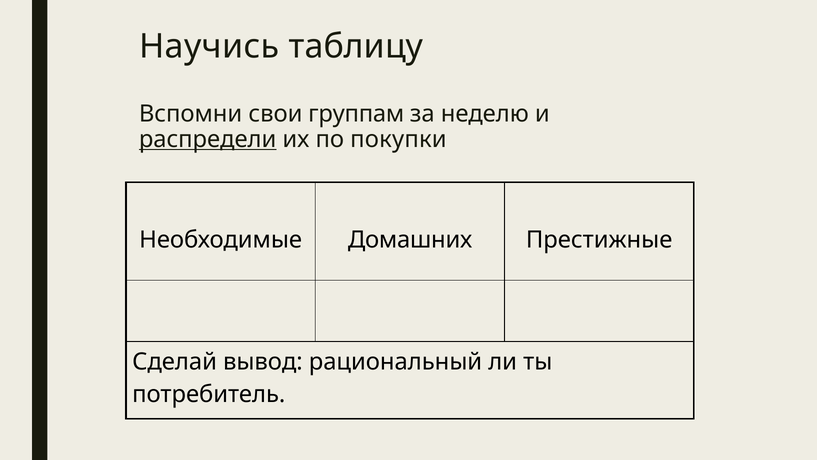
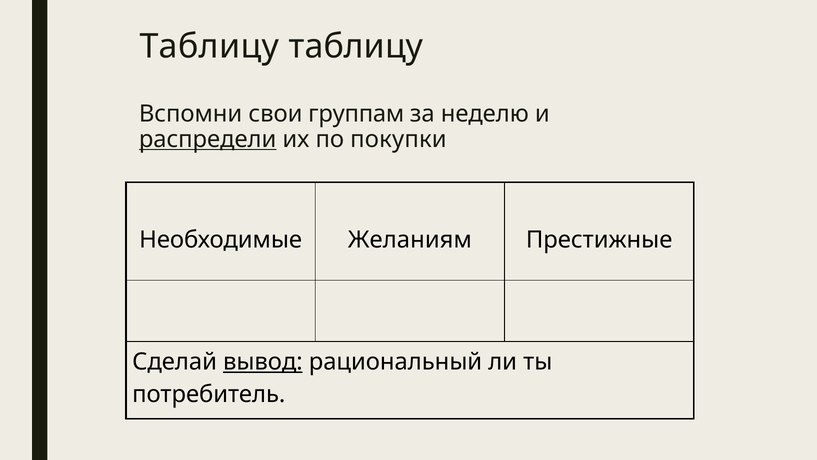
Научись: Научись -> Таблицу (209, 46)
Домашних: Домашних -> Желаниям (410, 240)
вывод underline: none -> present (263, 362)
